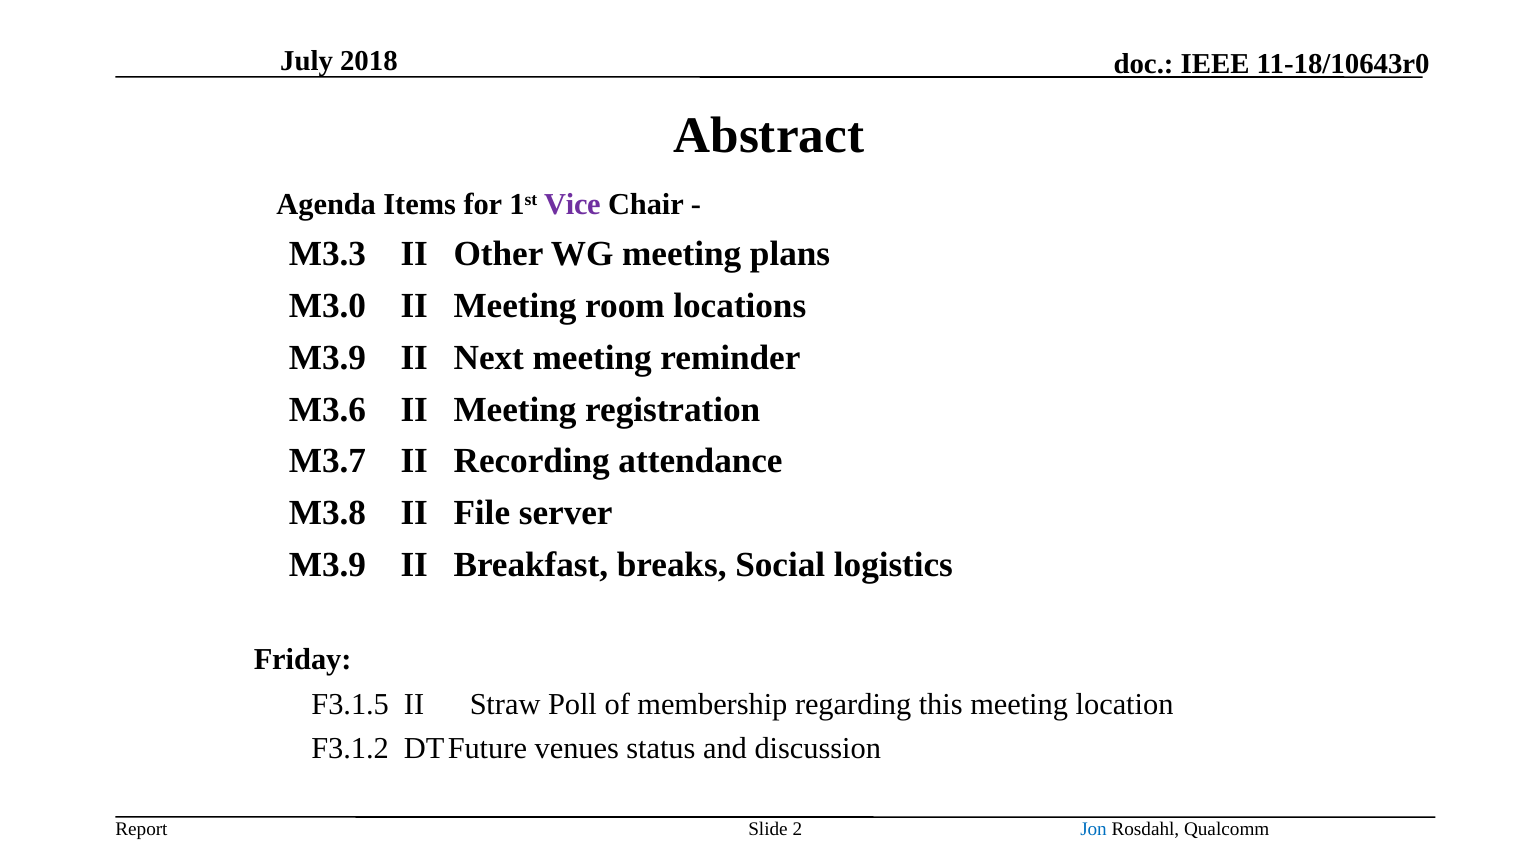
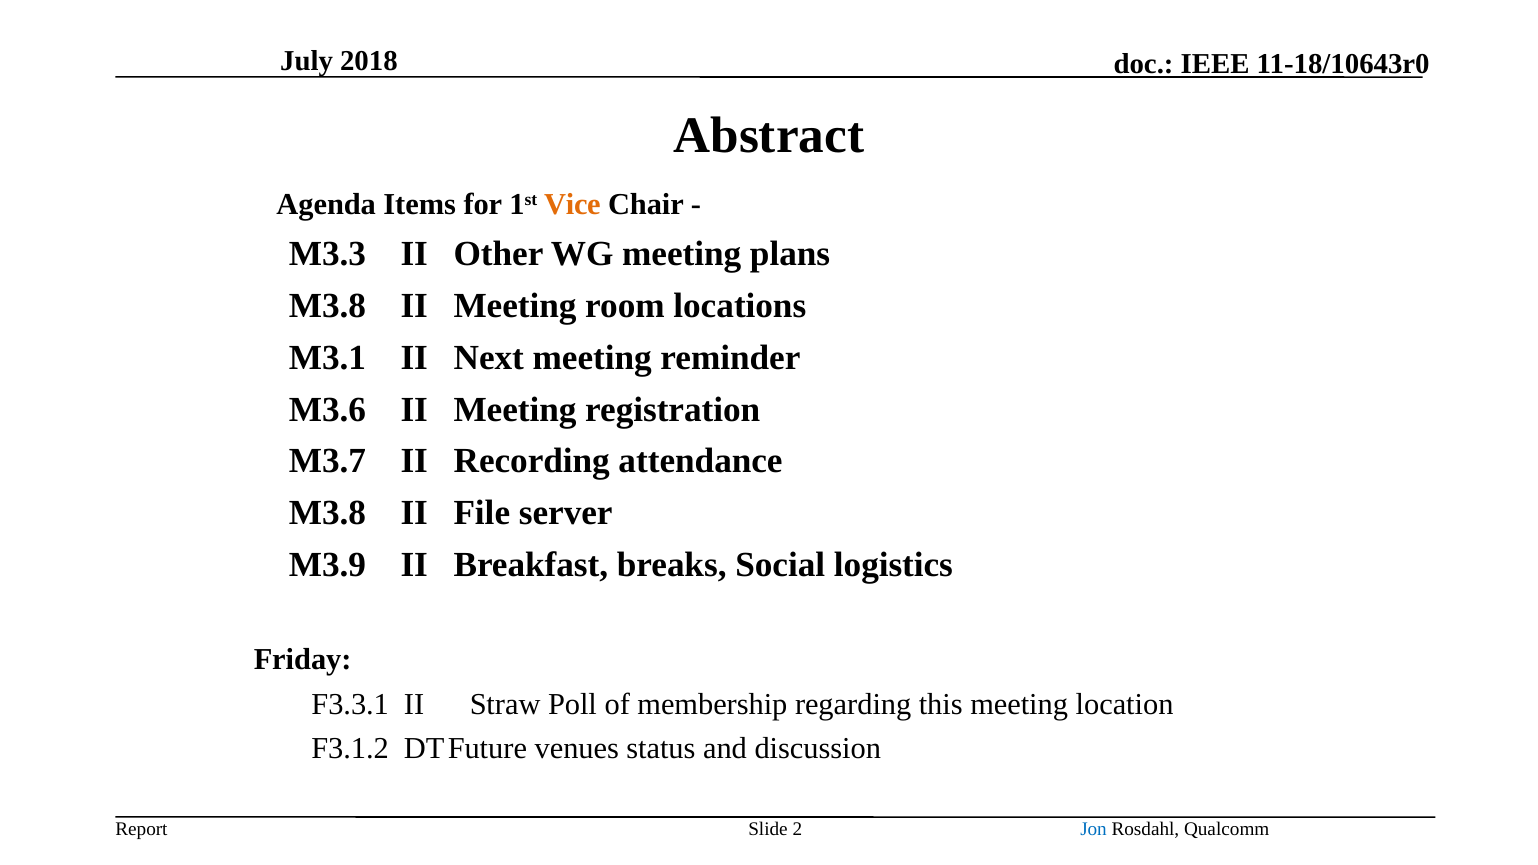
Vice colour: purple -> orange (572, 204)
M3.0: M3.0 -> M3.8 (327, 306)
M3.9: M3.9 -> M3.1 (327, 358)
F3.1.5: F3.1.5 -> F3.3.1 (350, 705)
